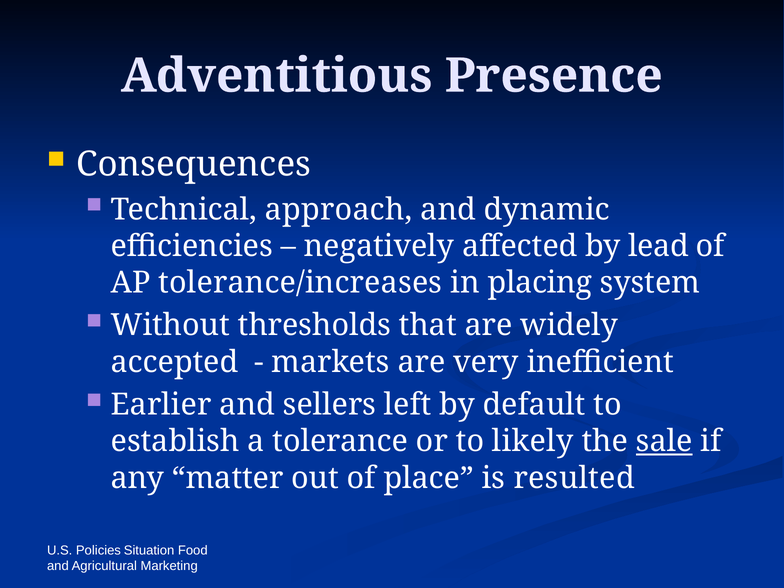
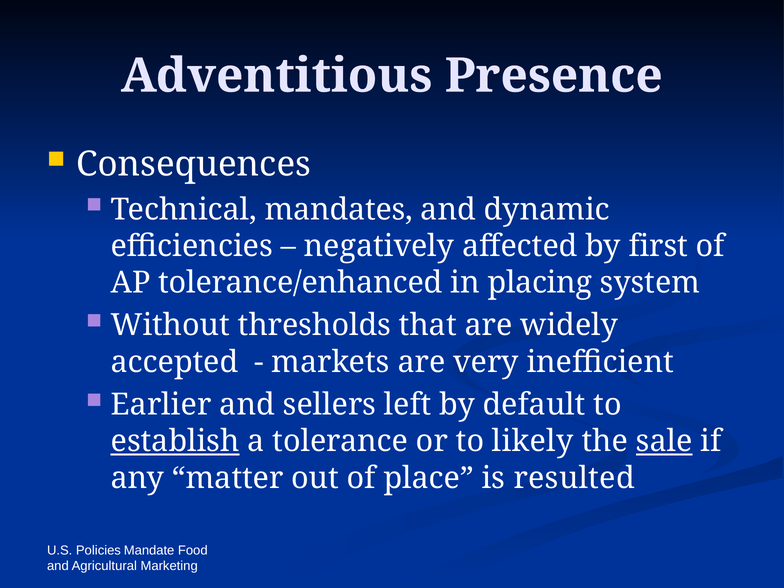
approach: approach -> mandates (339, 209)
lead: lead -> first (658, 246)
tolerance/increases: tolerance/increases -> tolerance/enhanced (300, 283)
establish underline: none -> present (175, 441)
Situation: Situation -> Mandate (149, 550)
